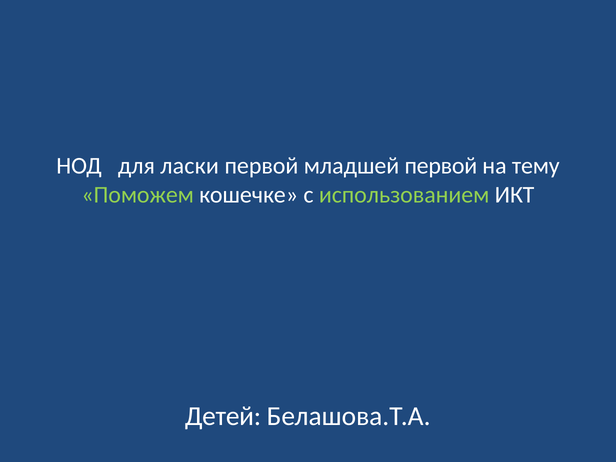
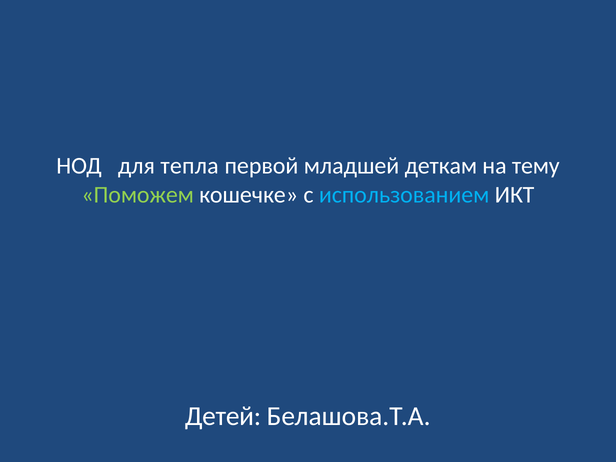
ласки: ласки -> тепла (190, 166)
младшей первой: первой -> деткам (441, 166)
использованием colour: light green -> light blue (404, 195)
